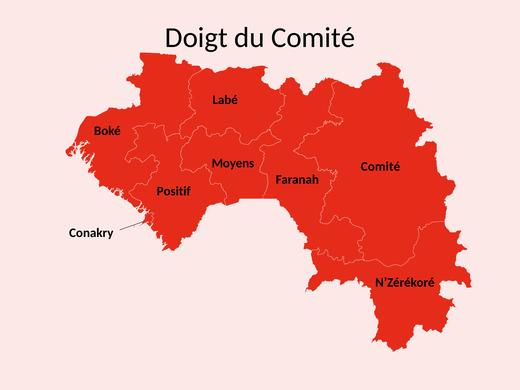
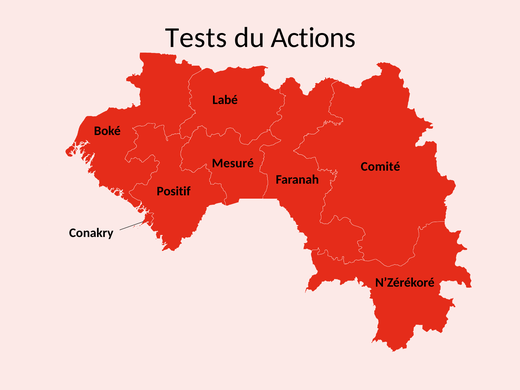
Doigt: Doigt -> Tests (196, 37)
du Comité: Comité -> Actions (313, 37)
Moyens: Moyens -> Mesuré (233, 163)
